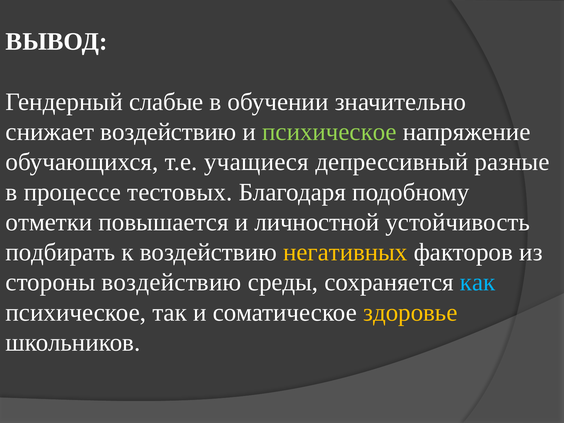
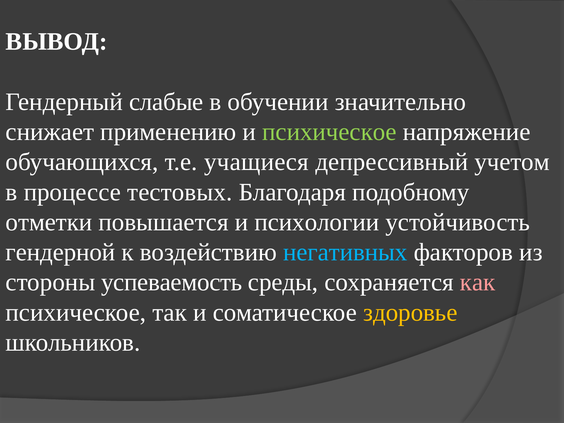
снижает воздействию: воздействию -> применению (168, 132)
разные: разные -> учетом (512, 162)
личностной: личностной -> психологии (317, 222)
подбирать: подбирать -> гендерной (60, 252)
негативных colour: yellow -> light blue (345, 252)
стороны воздействию: воздействию -> успеваемость (172, 282)
как colour: light blue -> pink (478, 282)
